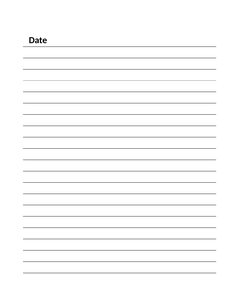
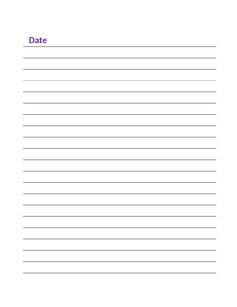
Date colour: black -> purple (38, 40)
